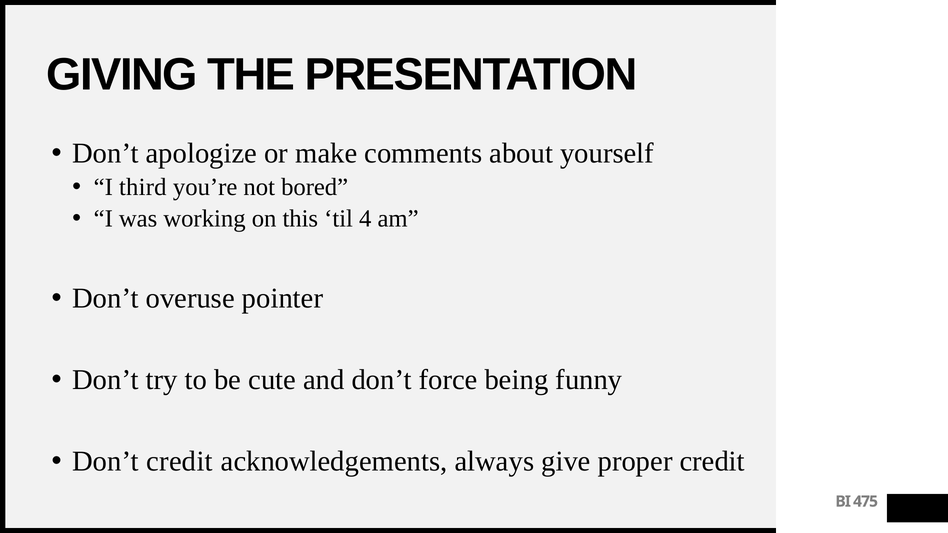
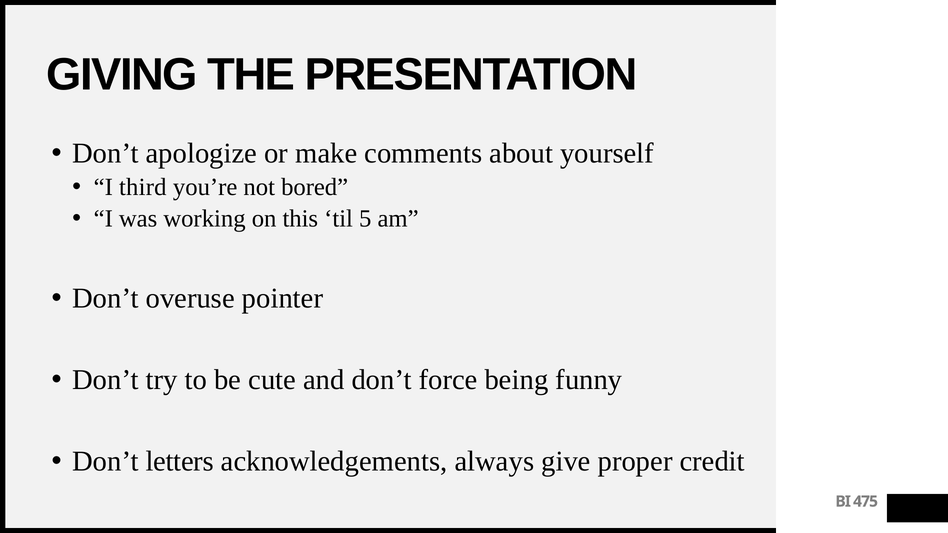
4: 4 -> 5 (365, 219)
Don’t credit: credit -> letters (180, 462)
